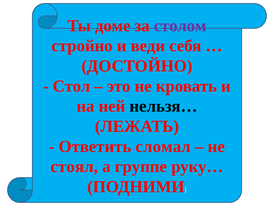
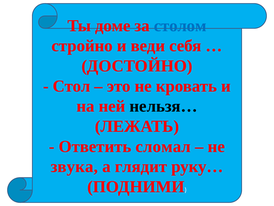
столом colour: purple -> blue (180, 26)
стоял: стоял -> звука (74, 166)
группе: группе -> глядит (141, 166)
